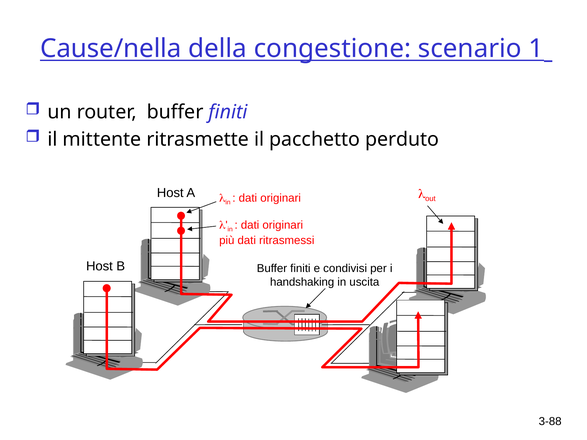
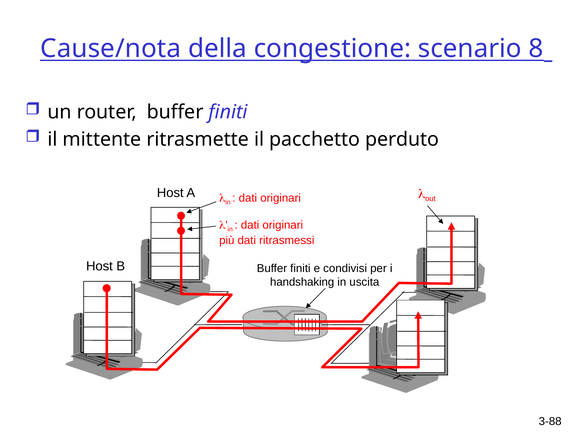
Cause/nella: Cause/nella -> Cause/nota (111, 48)
1: 1 -> 8 (536, 48)
